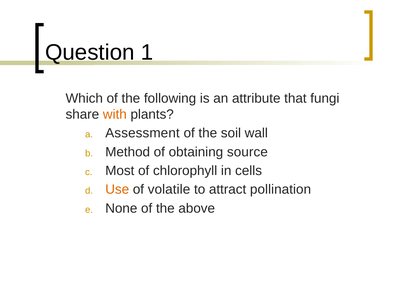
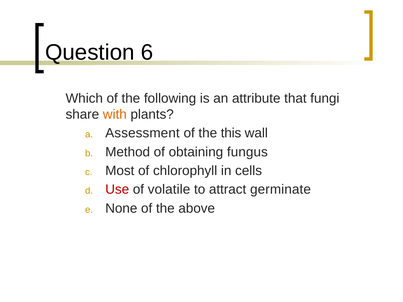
1: 1 -> 6 (147, 53)
soil: soil -> this (231, 133)
source: source -> fungus (247, 152)
Use colour: orange -> red (117, 190)
pollination: pollination -> germinate (281, 190)
